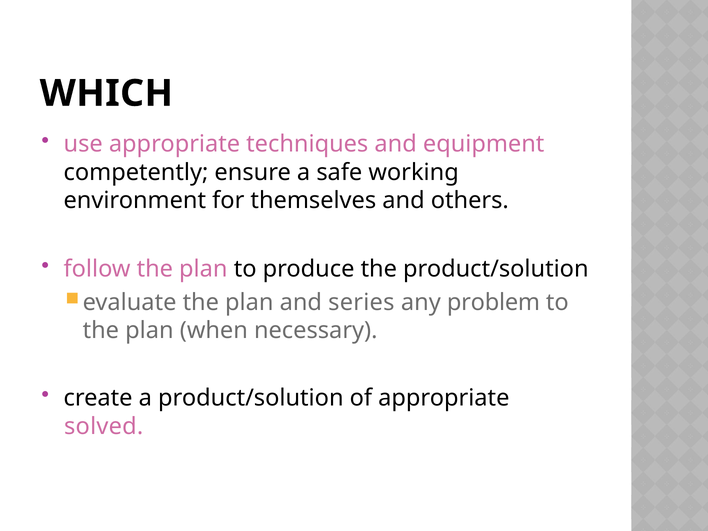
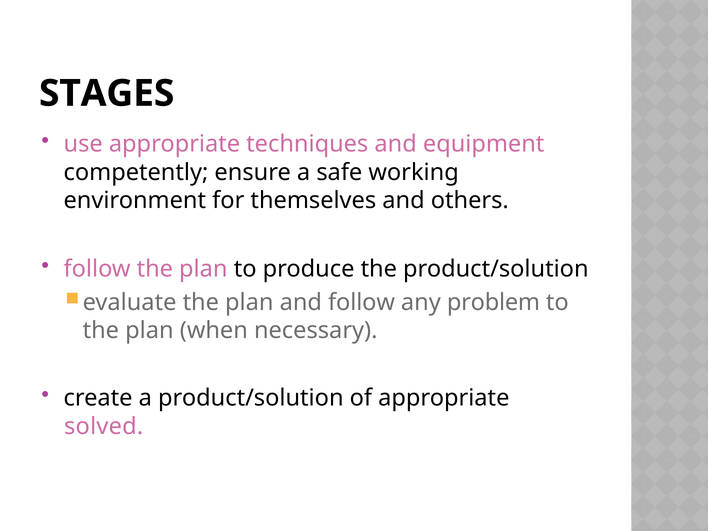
WHICH: WHICH -> STAGES (107, 93)
and series: series -> follow (362, 302)
